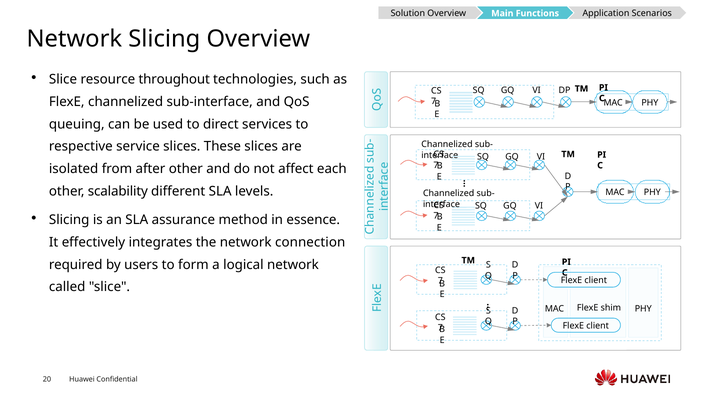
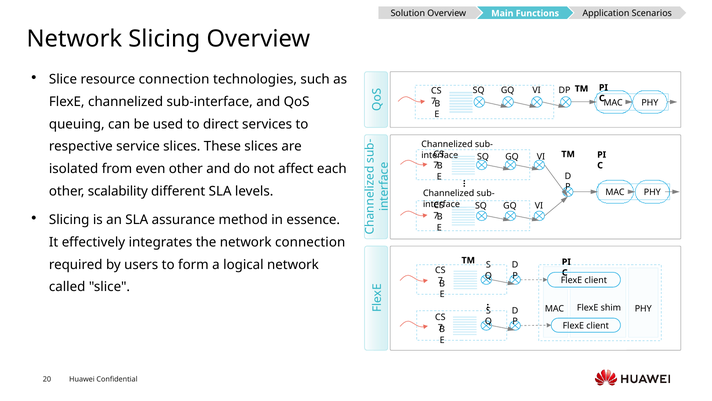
resource throughout: throughout -> connection (174, 79)
after: after -> even (150, 169)
